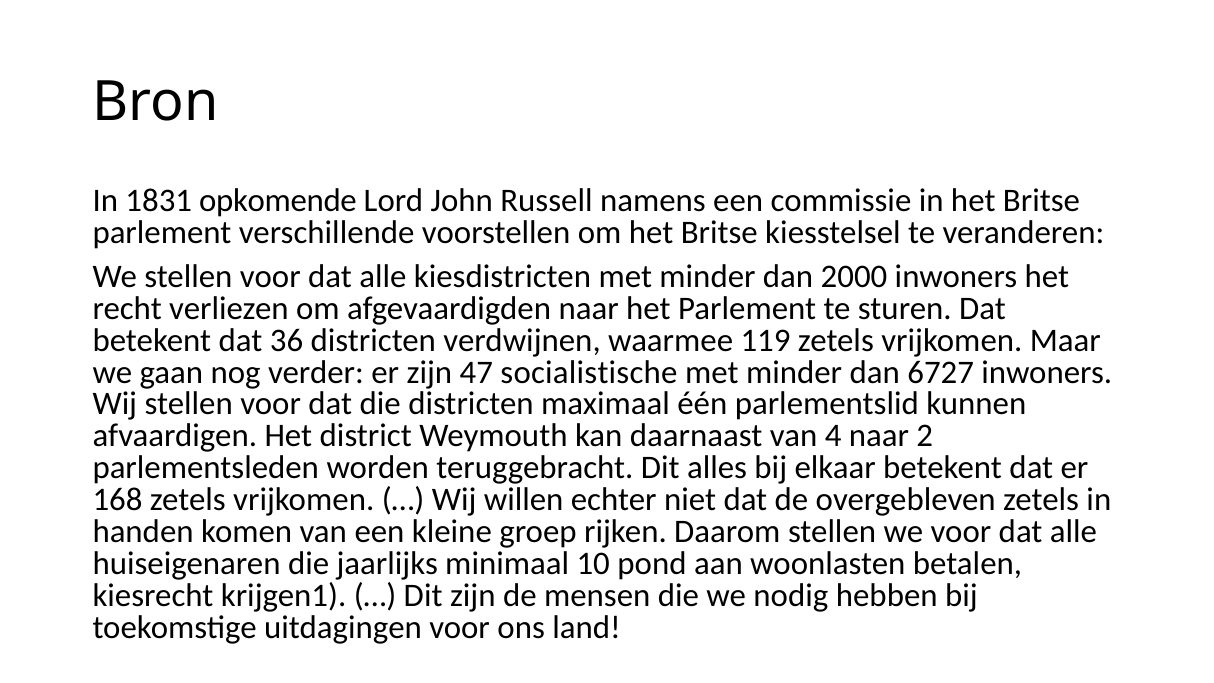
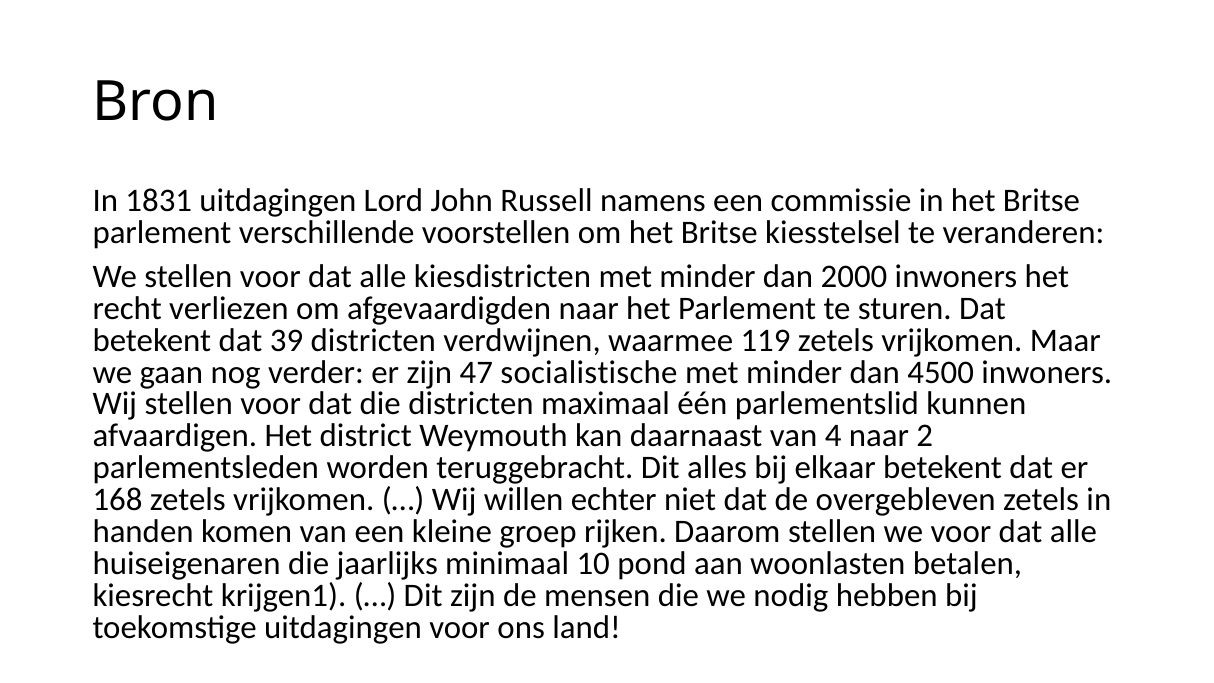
1831 opkomende: opkomende -> uitdagingen (278, 201)
36: 36 -> 39 (287, 340)
6727: 6727 -> 4500 (941, 372)
